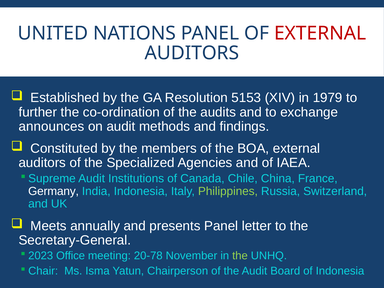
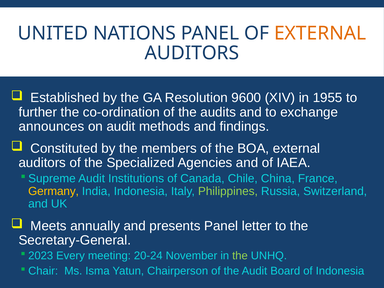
EXTERNAL colour: red -> orange (320, 33)
5153: 5153 -> 9600 (246, 98)
1979: 1979 -> 1955 (328, 98)
Germany colour: white -> yellow (54, 191)
Office: Office -> Every (71, 256)
20-78: 20-78 -> 20-24 (148, 256)
